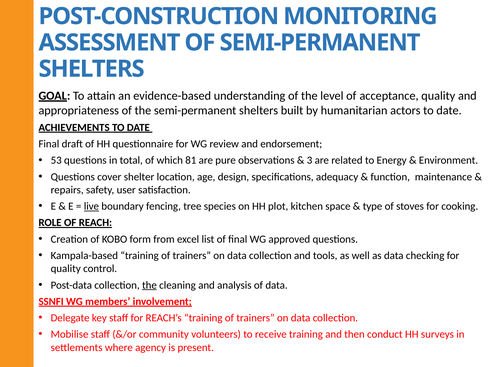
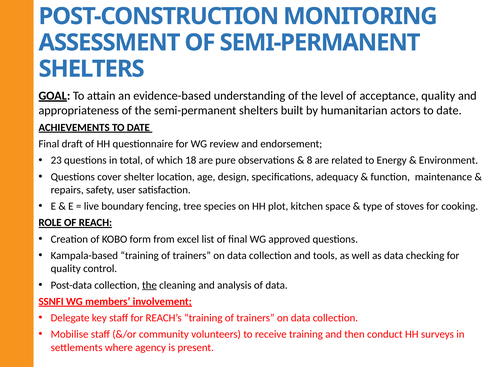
53: 53 -> 23 (56, 160)
81: 81 -> 18 (191, 160)
3: 3 -> 8 (310, 160)
live underline: present -> none (91, 206)
